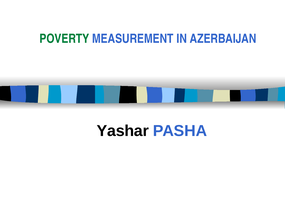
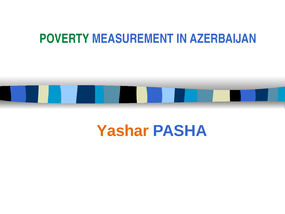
Yashar colour: black -> orange (123, 131)
